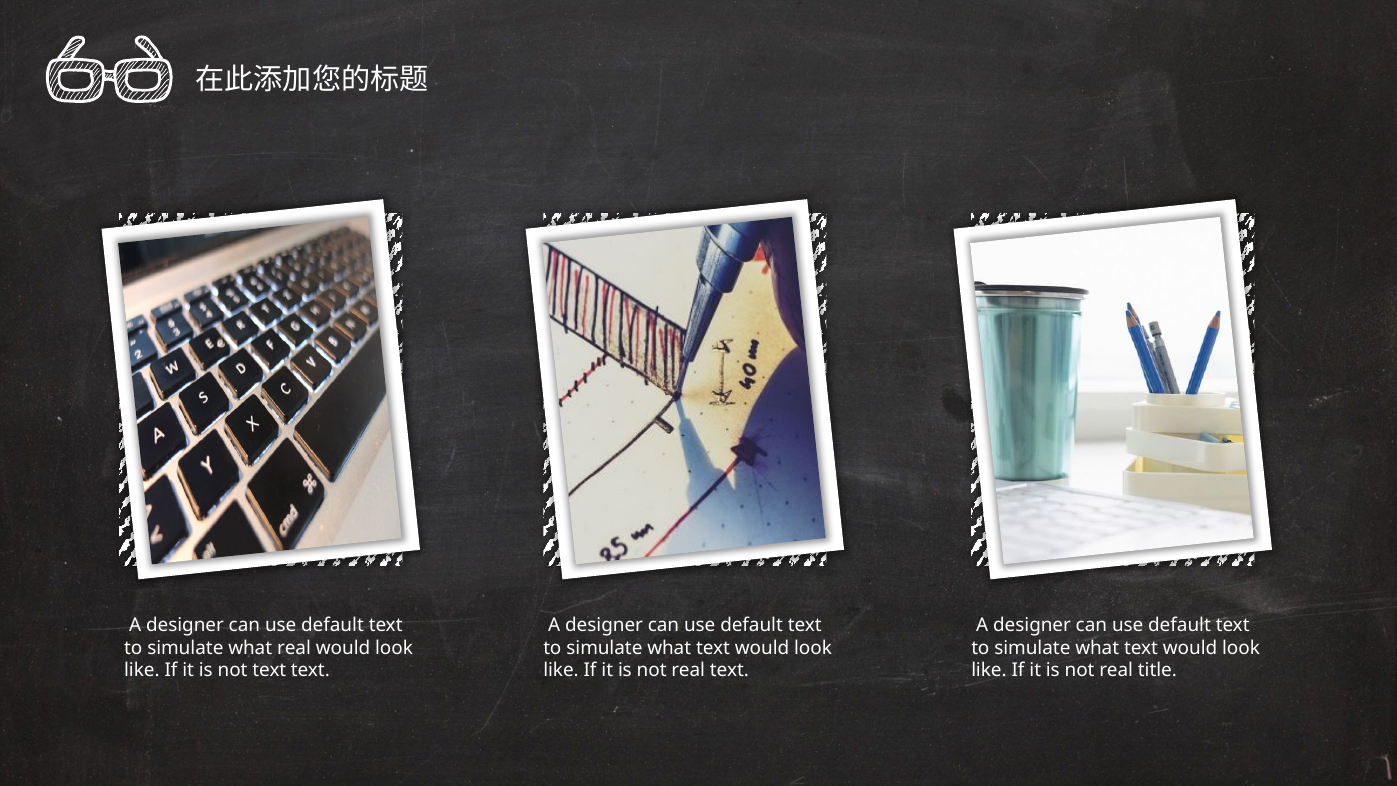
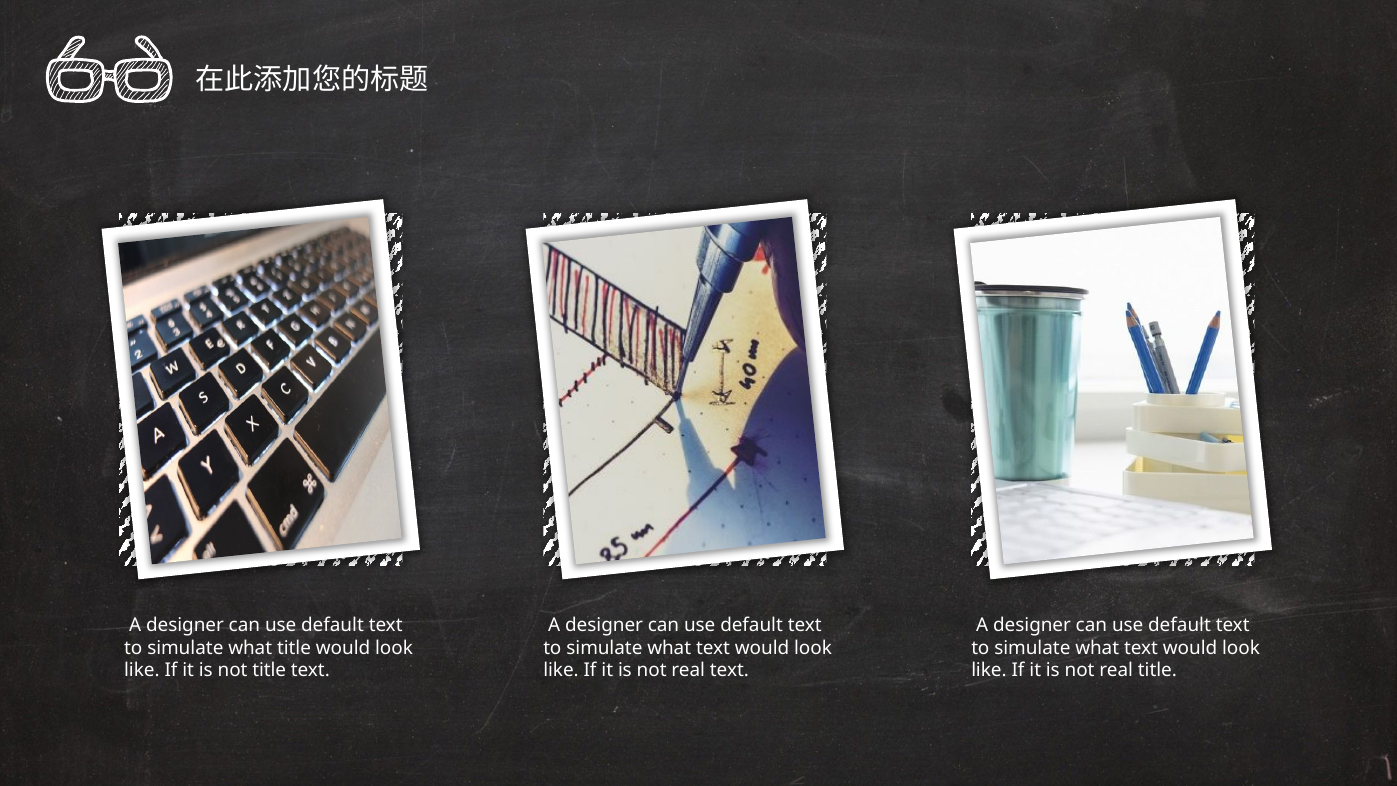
what real: real -> title (294, 648)
not text: text -> title (269, 671)
